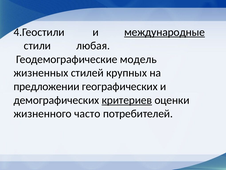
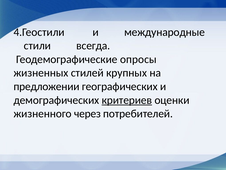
международные underline: present -> none (165, 32)
любая: любая -> всегда (93, 46)
модель: модель -> опросы (138, 59)
часто: часто -> через (87, 113)
